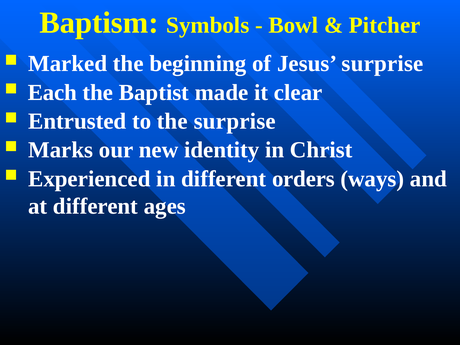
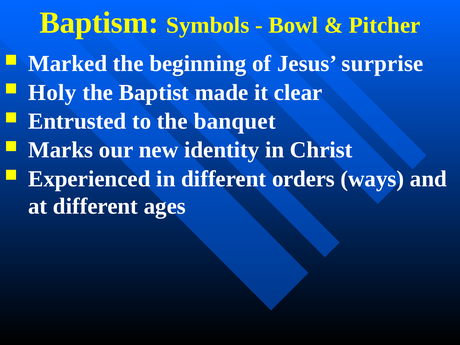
Each: Each -> Holy (52, 92)
the surprise: surprise -> banquet (235, 121)
